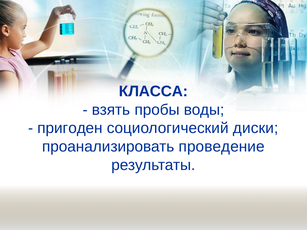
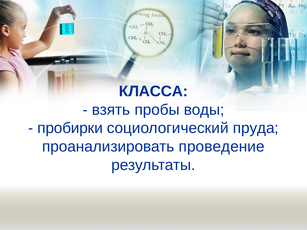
пригоден: пригоден -> пробирки (70, 128)
диски: диски -> пруда (256, 128)
